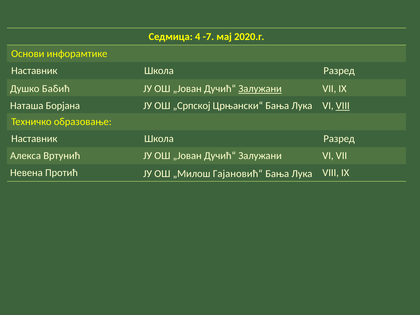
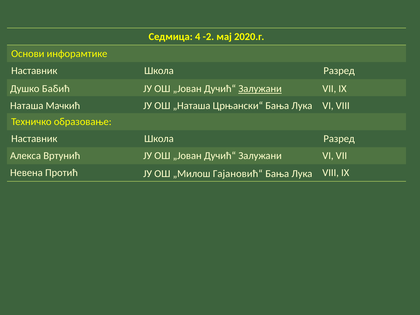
-7: -7 -> -2 (208, 37)
Борјана: Борјана -> Мачкић (63, 106)
„Српској: „Српској -> „Наташа (192, 106)
VIII underline: present -> none (343, 106)
